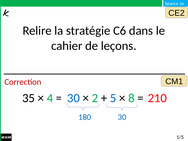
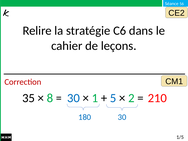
4: 4 -> 8 (50, 98)
2: 2 -> 1 (95, 98)
8: 8 -> 2 (131, 98)
